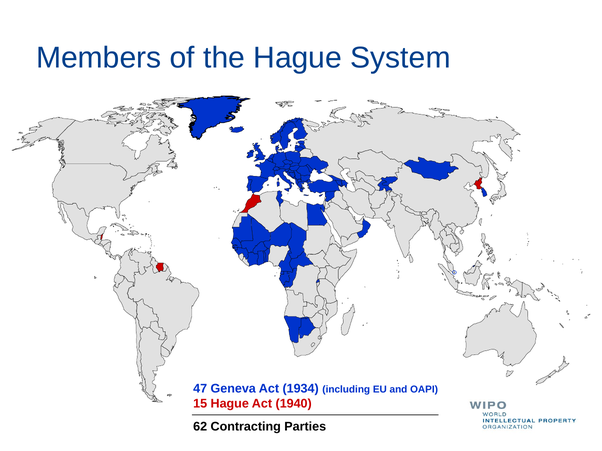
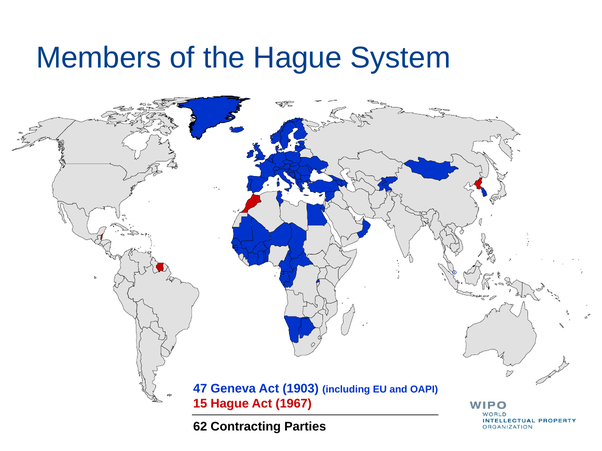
1934: 1934 -> 1903 (301, 389)
1940: 1940 -> 1967 (294, 404)
